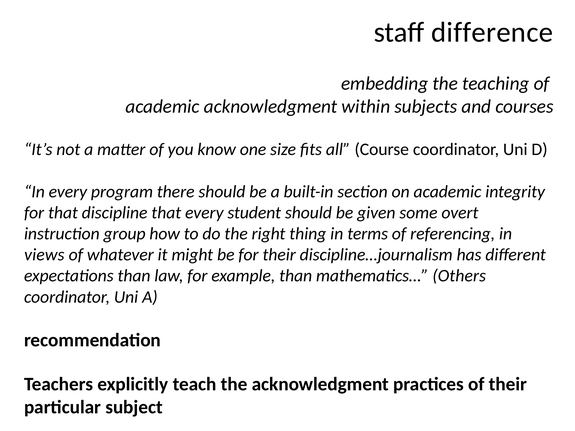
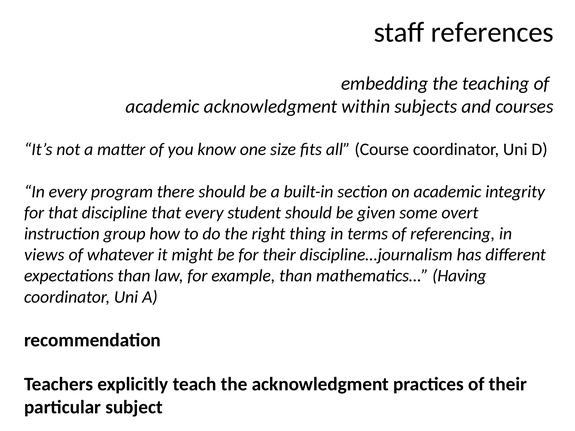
difference: difference -> references (492, 32)
Others: Others -> Having (459, 276)
